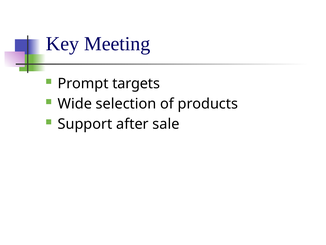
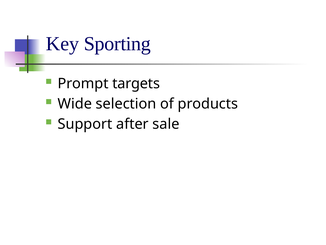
Meeting: Meeting -> Sporting (117, 44)
